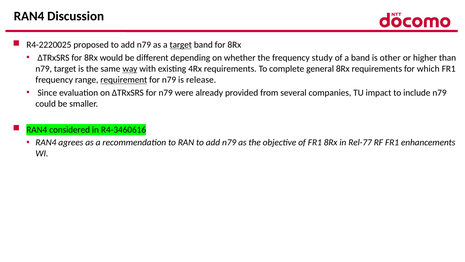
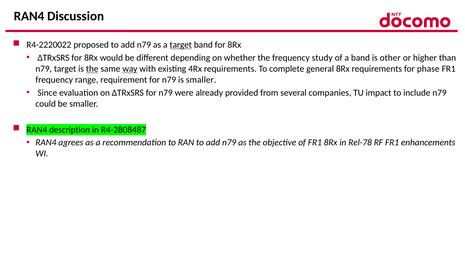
R4-2220025: R4-2220025 -> R4-2220022 (49, 45)
the underline: none -> present (92, 69)
which: which -> phase (428, 69)
requirement underline: present -> none (124, 80)
is release: release -> smaller (201, 80)
considered: considered -> description (70, 129)
R4-3460616: R4-3460616 -> R4-2808487 (123, 129)
Rel-77: Rel-77 -> Rel-78 (360, 142)
